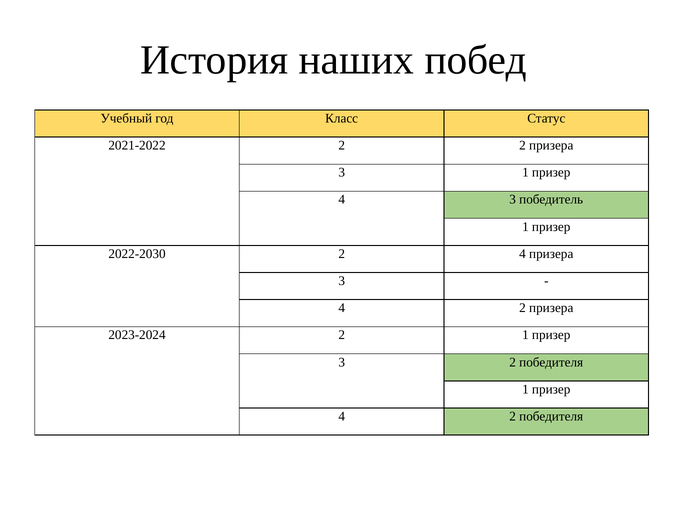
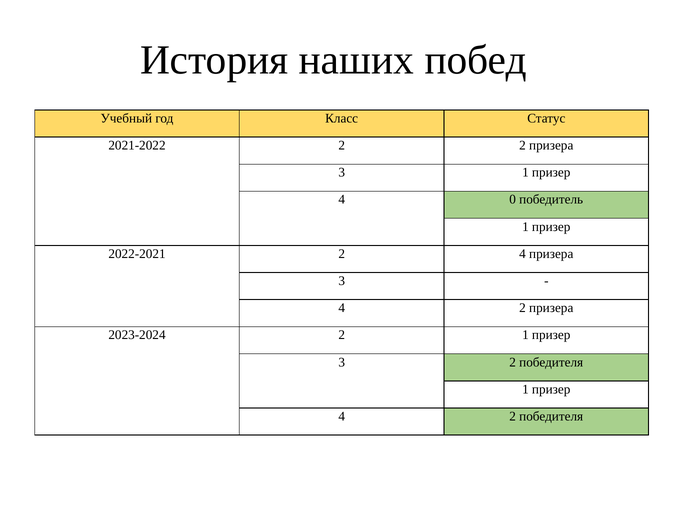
4 3: 3 -> 0 (513, 200)
2022-2030: 2022-2030 -> 2022-2021 (137, 254)
